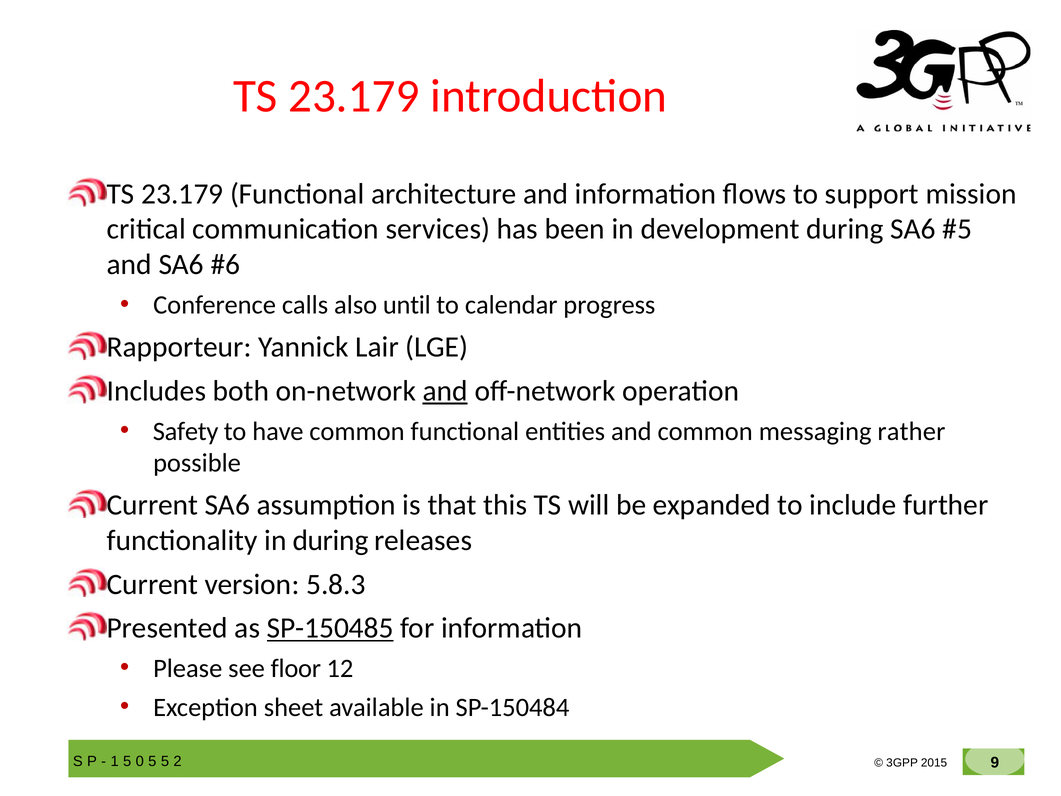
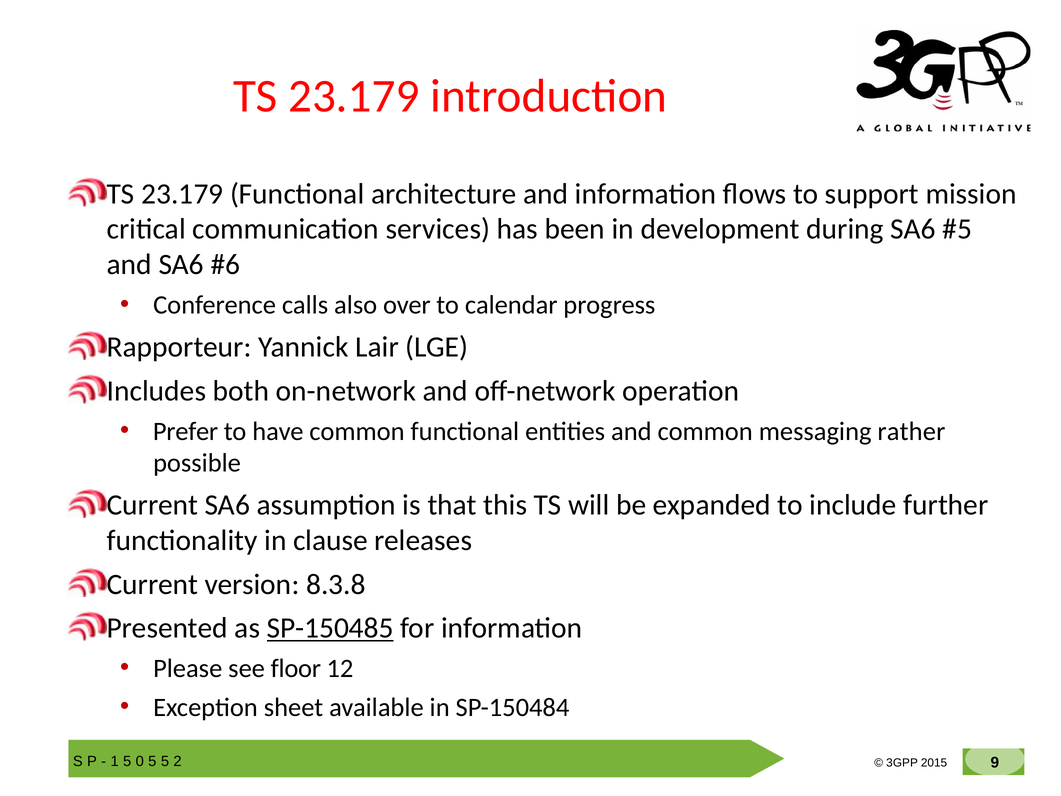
until: until -> over (407, 305)
and underline: present -> none (445, 391)
Safety: Safety -> Prefer (186, 431)
in during: during -> clause (330, 540)
5.8.3: 5.8.3 -> 8.3.8 (336, 584)
